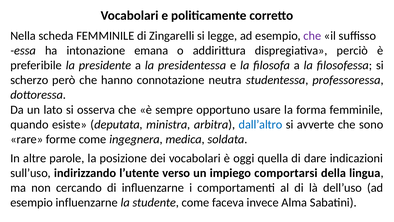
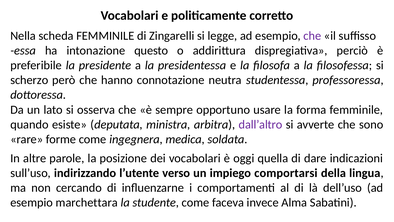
emana: emana -> questo (151, 50)
dall’altro colour: blue -> purple (261, 124)
esempio influenzarne: influenzarne -> marchettara (87, 202)
